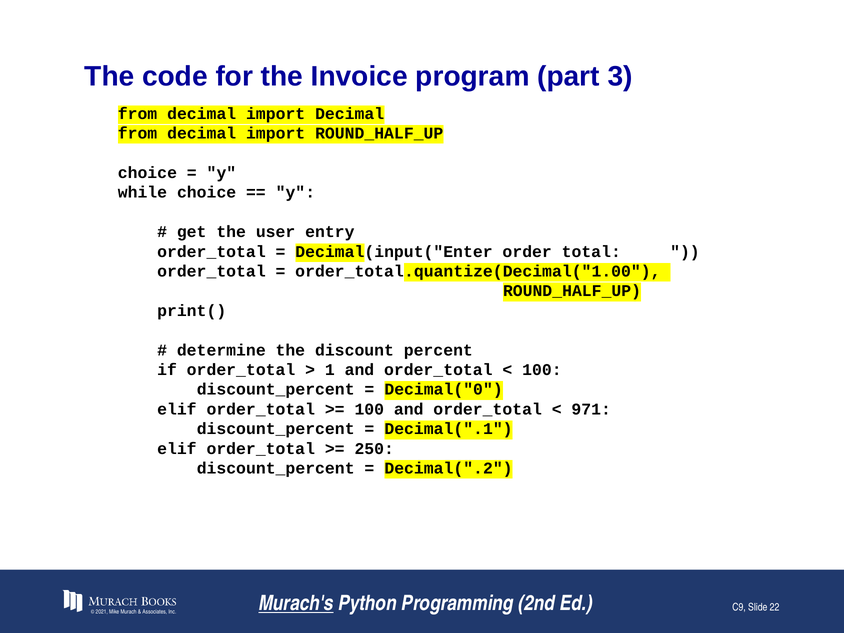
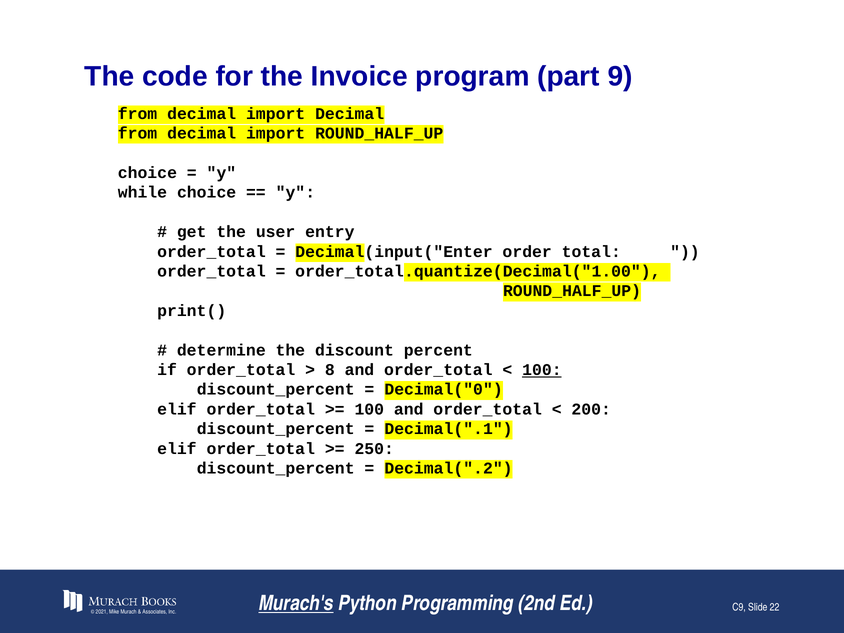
3: 3 -> 9 (620, 77)
1: 1 -> 8 (330, 370)
100 underline: none -> present (542, 370)
971: 971 -> 200 (591, 409)
